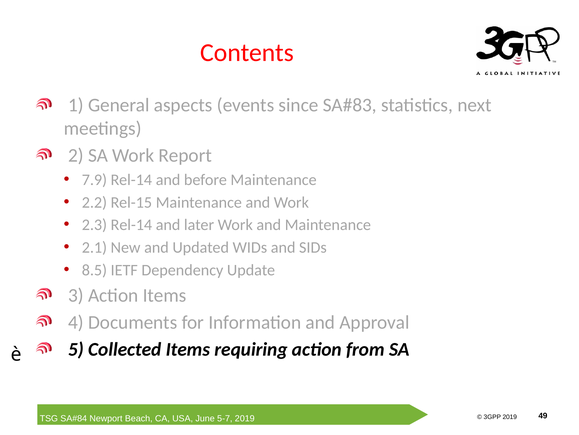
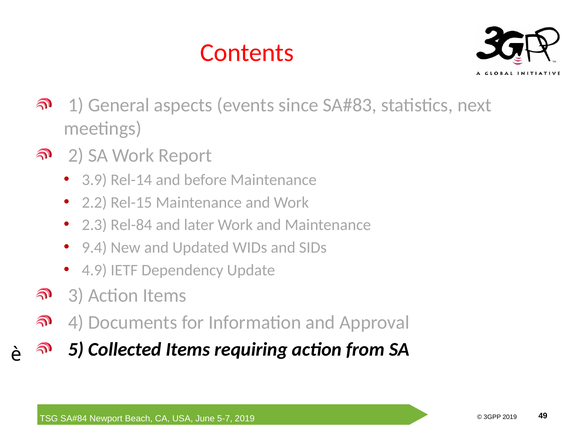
7.9: 7.9 -> 3.9 (94, 179)
2.3 Rel-14: Rel-14 -> Rel-84 (131, 225)
2.1: 2.1 -> 9.4 (94, 247)
8.5: 8.5 -> 4.9 (94, 270)
